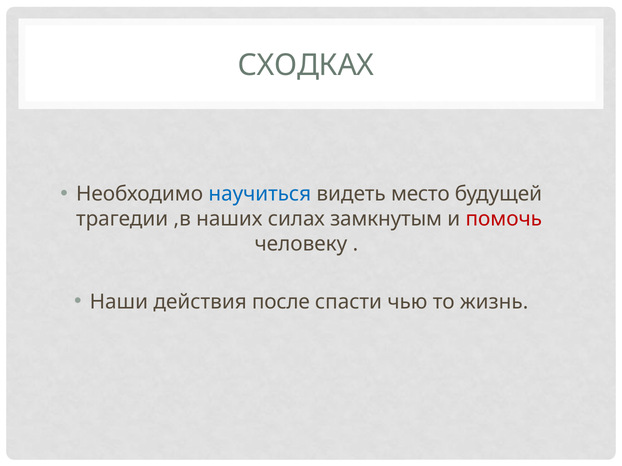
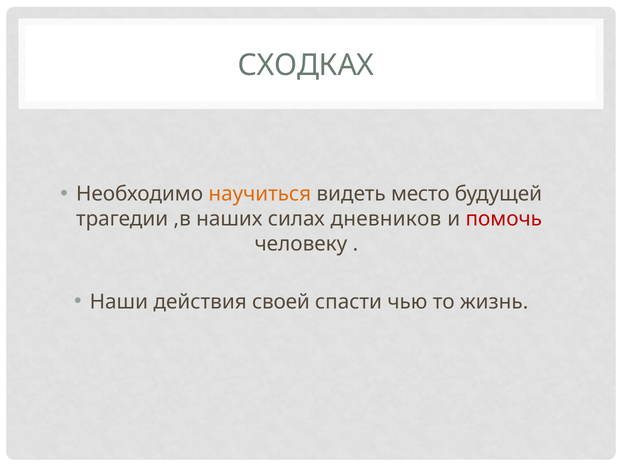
научиться colour: blue -> orange (260, 194)
замкнутым: замкнутым -> дневников (386, 219)
после: после -> своей (281, 302)
